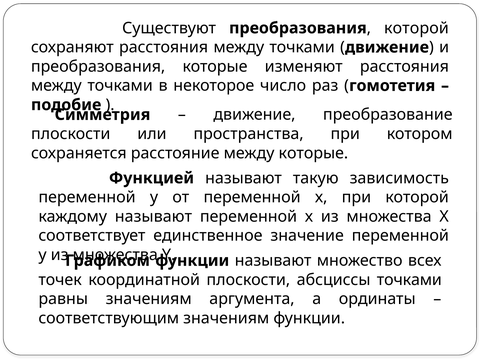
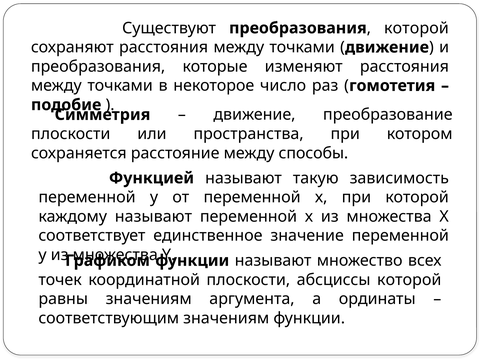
между которые: которые -> способы (313, 153)
абсциссы точками: точками -> которой (409, 280)
